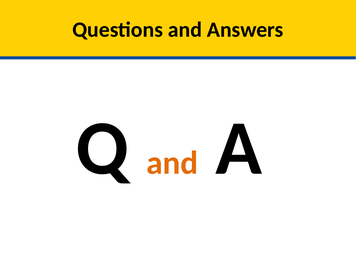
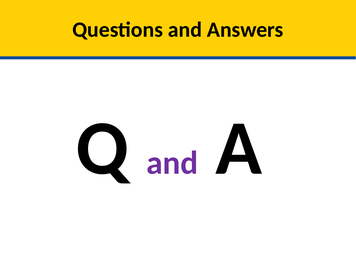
and colour: orange -> purple (172, 163)
